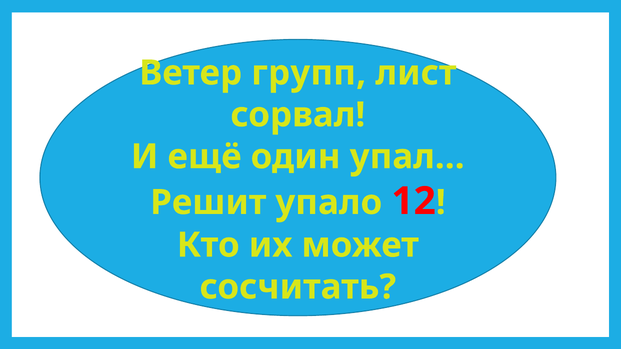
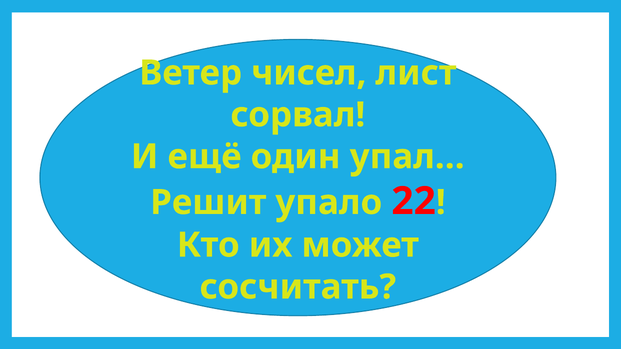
групп: групп -> чисел (309, 73)
12: 12 -> 22 (414, 201)
